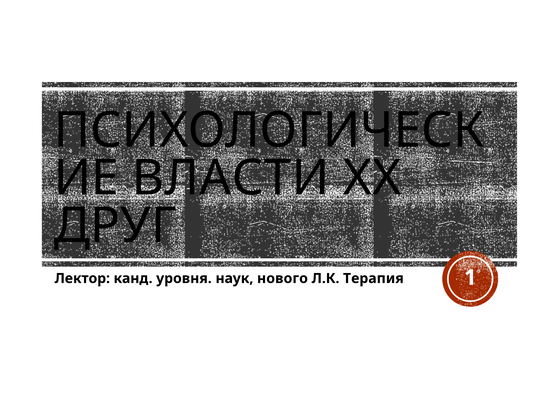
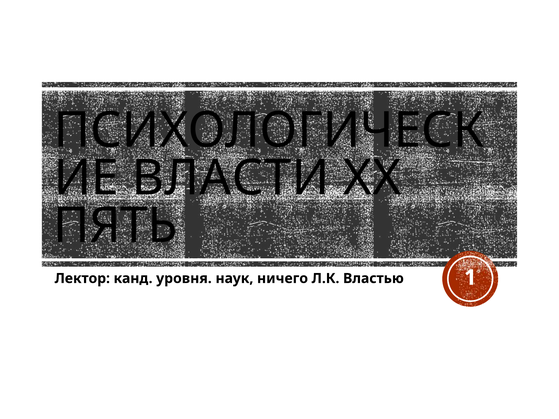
ДРУГ: ДРУГ -> ПЯТЬ (115, 226)
нового: нового -> ничего (283, 279)
Терапия: Терапия -> Властью (373, 279)
